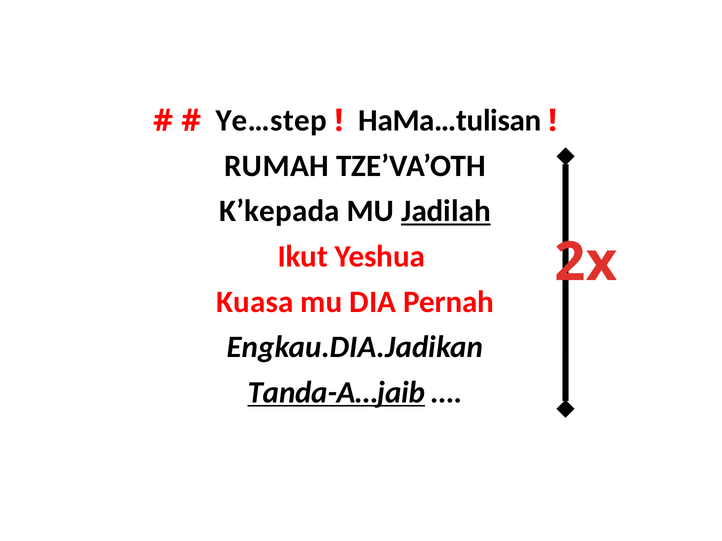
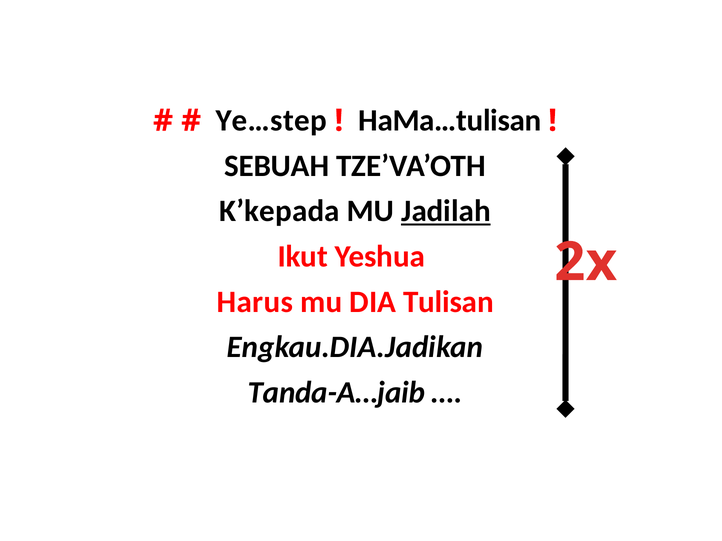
RUMAH: RUMAH -> SEBUAH (277, 166)
Kuasa: Kuasa -> Harus (255, 302)
Pernah: Pernah -> Tulisan (448, 302)
Tanda-A…jaib underline: present -> none (336, 393)
